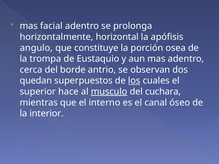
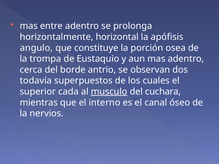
facial: facial -> entre (51, 26)
quedan: quedan -> todavía (36, 81)
los underline: present -> none (134, 81)
hace: hace -> cada (68, 92)
interior: interior -> nervios (47, 114)
